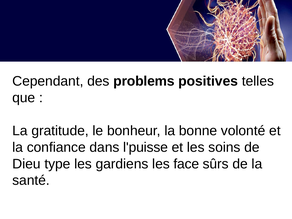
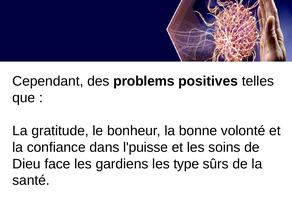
type: type -> face (57, 164)
face: face -> type (186, 164)
